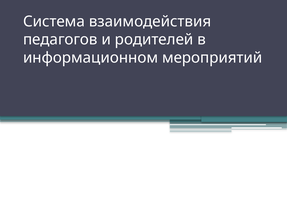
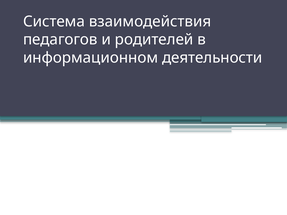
мероприятий: мероприятий -> деятельности (212, 58)
